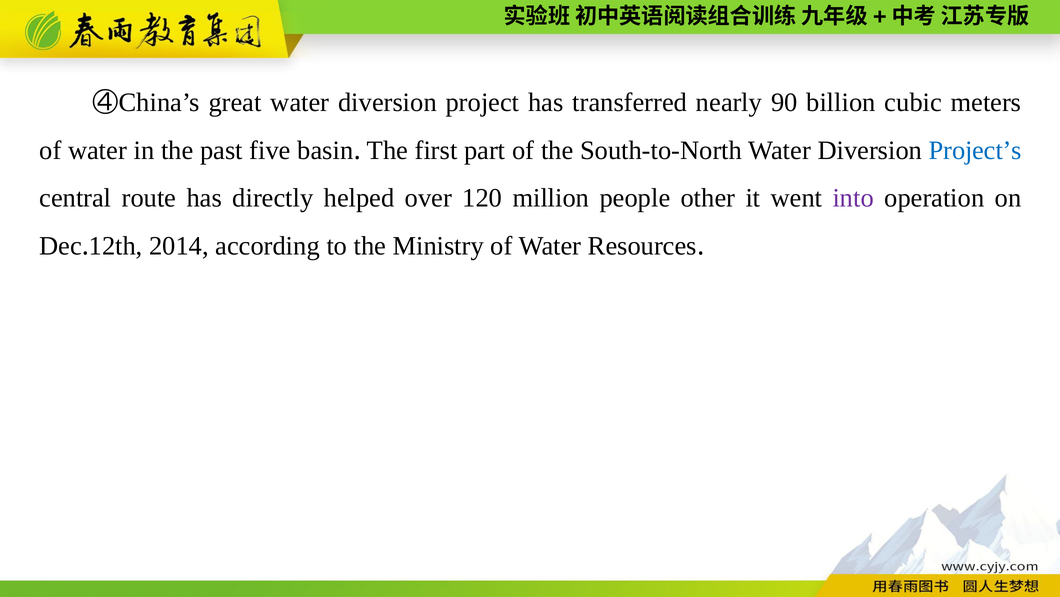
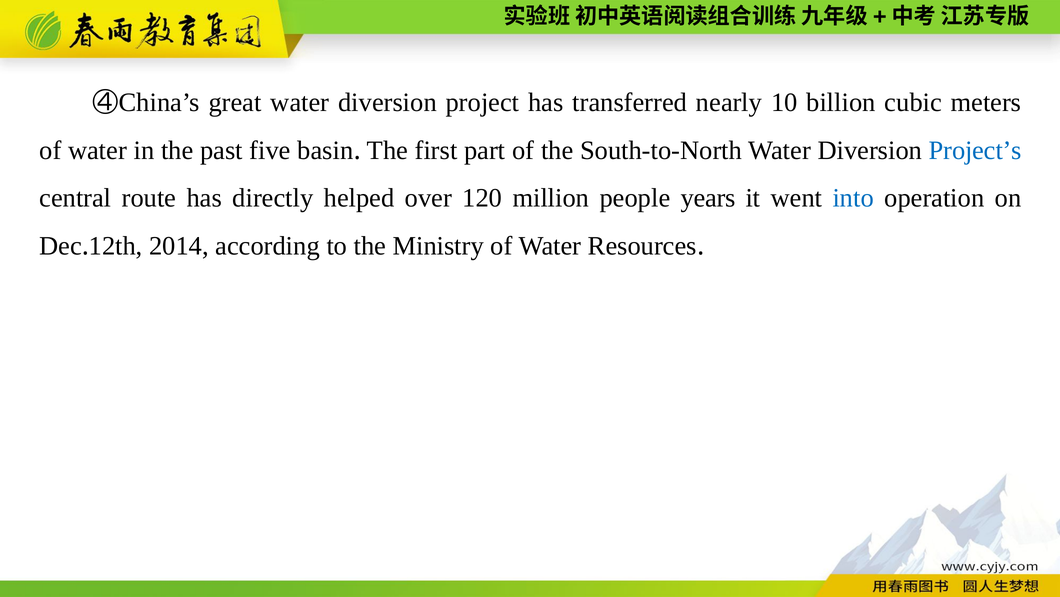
90: 90 -> 10 (784, 103)
other: other -> years (708, 198)
into colour: purple -> blue (853, 198)
